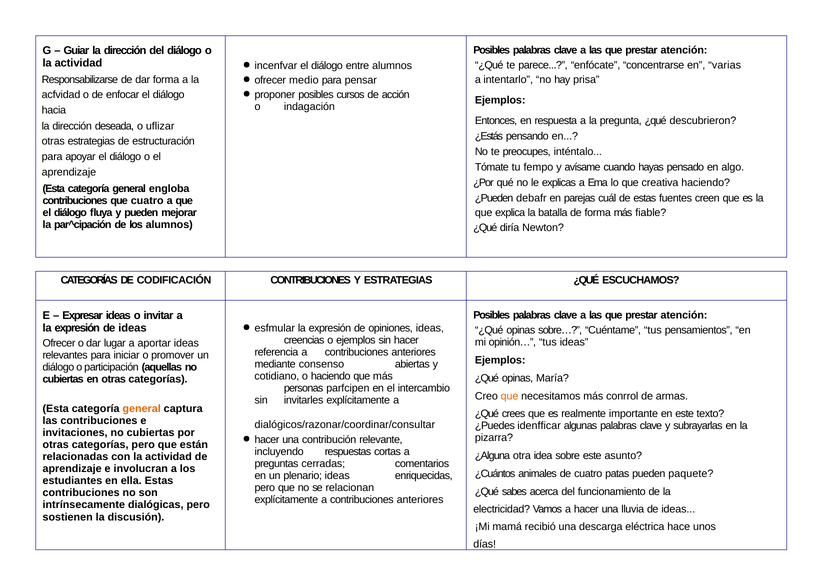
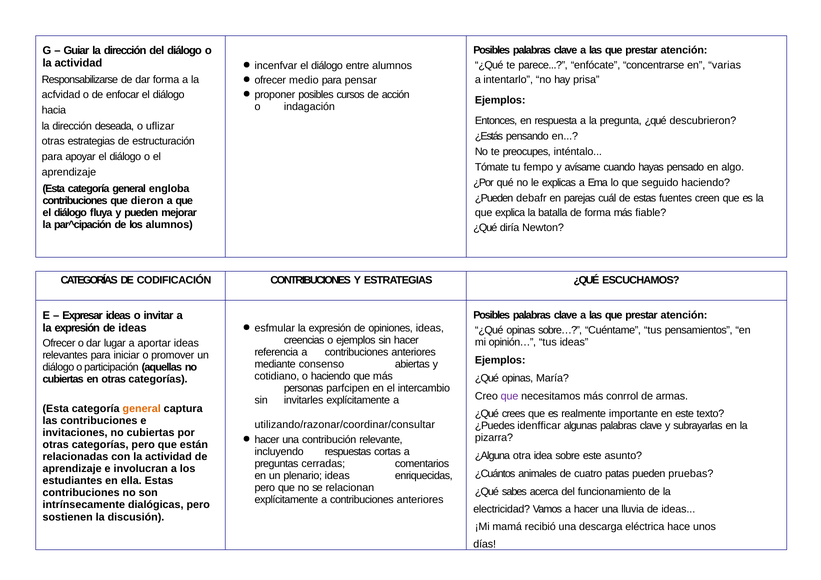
creativa: creativa -> seguido (660, 183)
que cuatro: cuatro -> dieron (147, 201)
que colour: orange -> purple (510, 396)
dialógicos/razonar/coordinar/consultar: dialógicos/razonar/coordinar/consultar -> utilizando/razonar/coordinar/consultar (345, 425)
paquete: paquete -> pruebas (691, 474)
